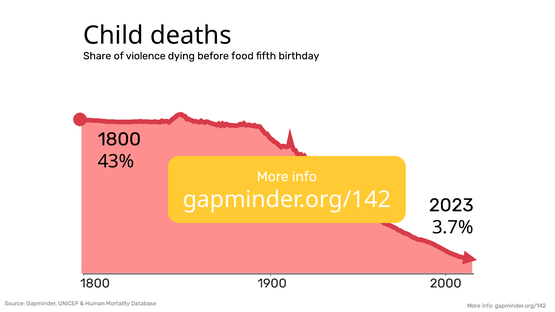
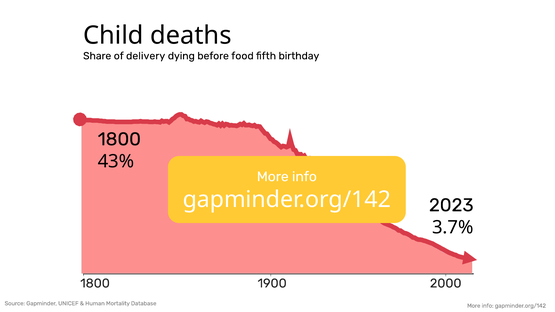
violence: violence -> delivery (146, 56)
